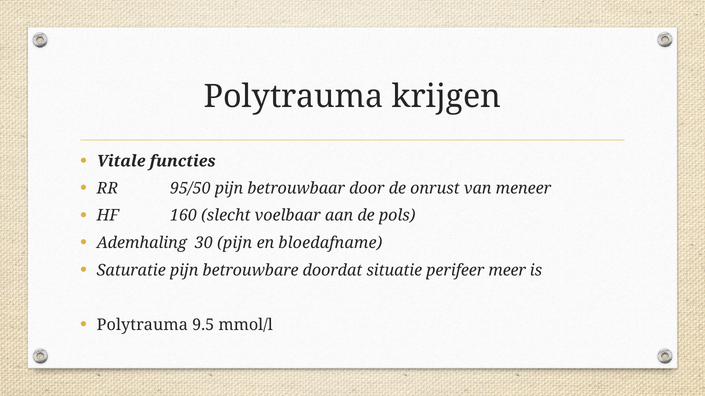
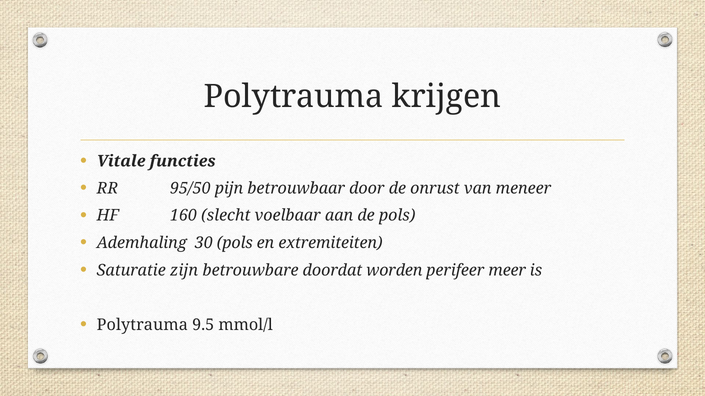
30 pijn: pijn -> pols (235, 243)
bloedafname: bloedafname -> extremiteiten (330, 243)
Saturatie pijn: pijn -> zijn (184, 271)
situatie: situatie -> worden (394, 271)
